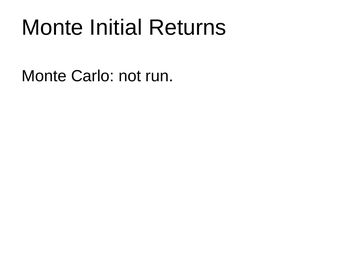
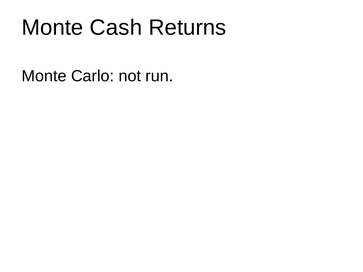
Initial: Initial -> Cash (116, 28)
